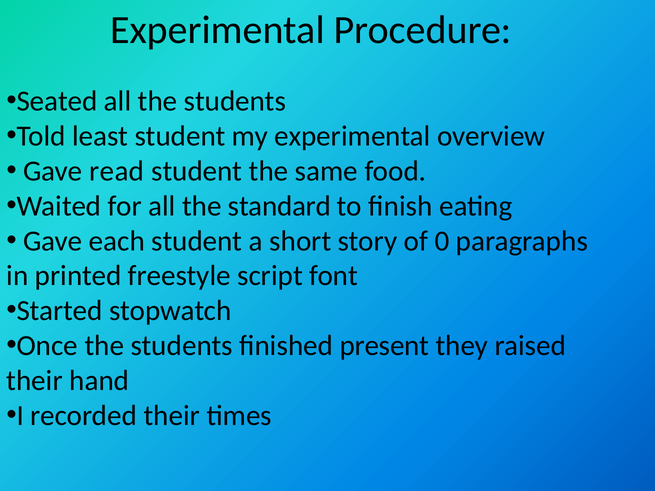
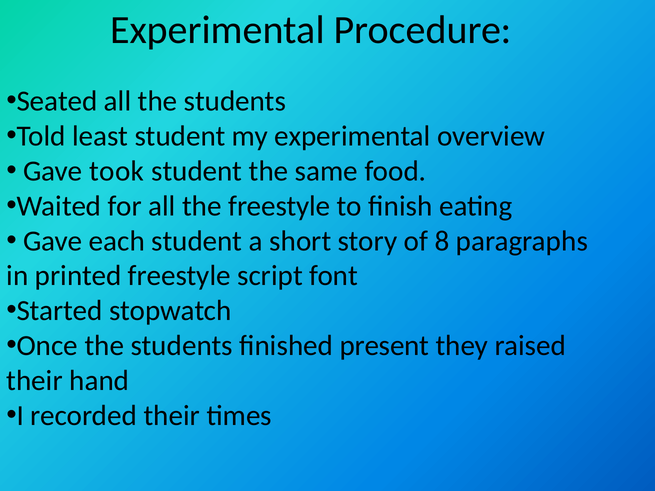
read: read -> took (117, 171)
the standard: standard -> freestyle (279, 206)
0: 0 -> 8 (442, 241)
